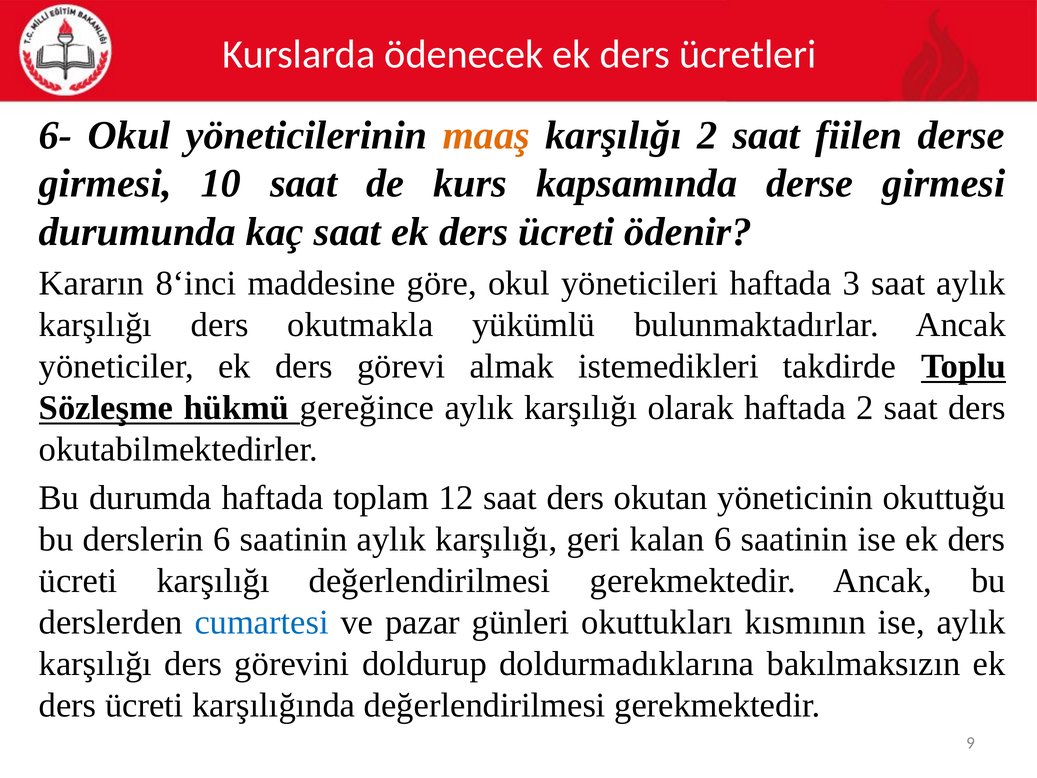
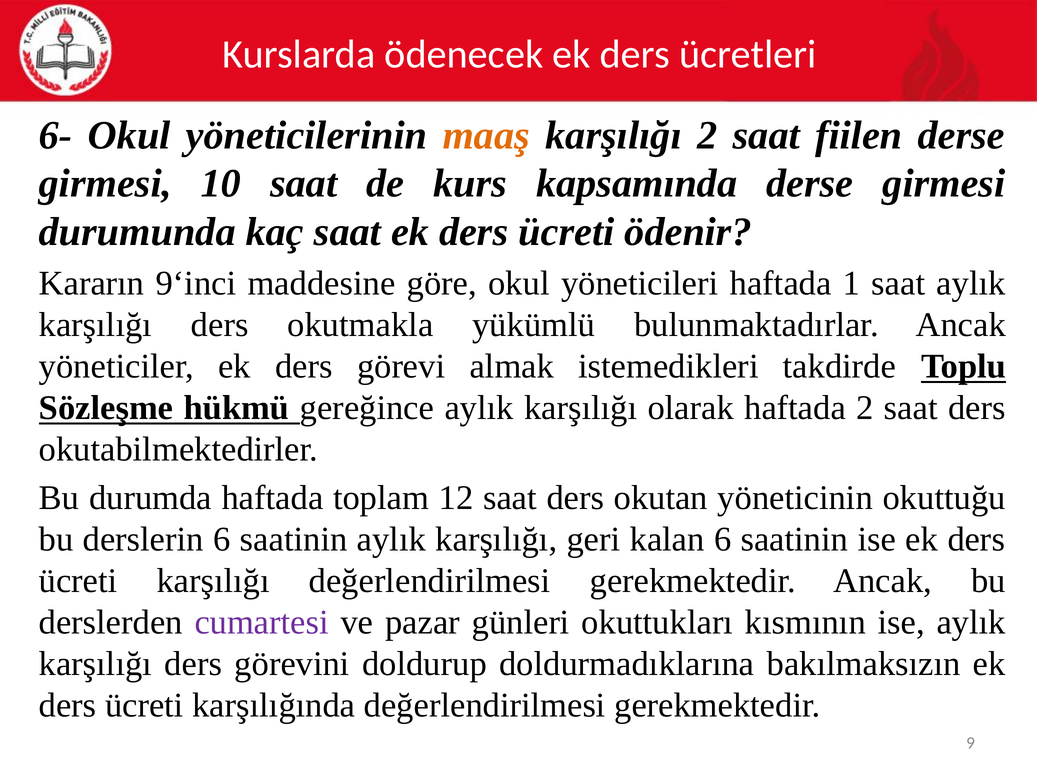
8‘inci: 8‘inci -> 9‘inci (196, 283)
3: 3 -> 1 (851, 283)
cumartesi colour: blue -> purple (262, 622)
